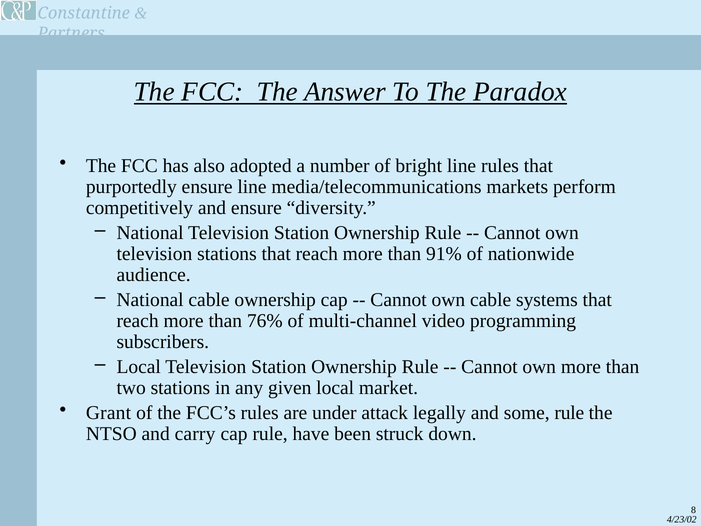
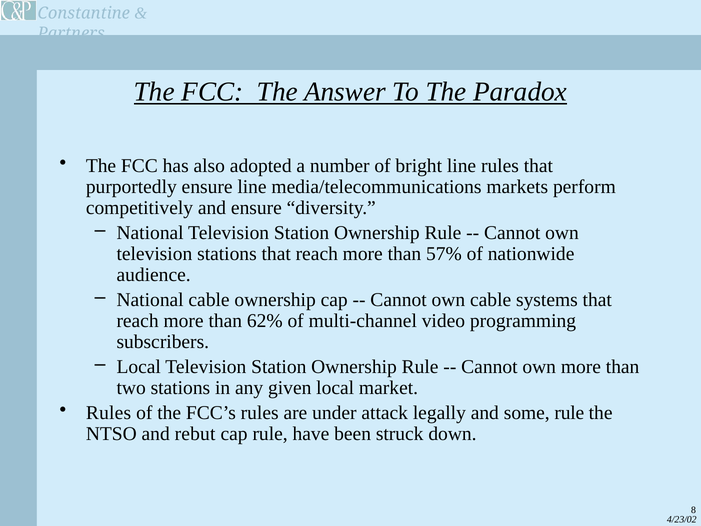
91%: 91% -> 57% (444, 254)
76%: 76% -> 62% (265, 321)
Grant: Grant -> Rules (109, 413)
carry: carry -> rebut (195, 434)
